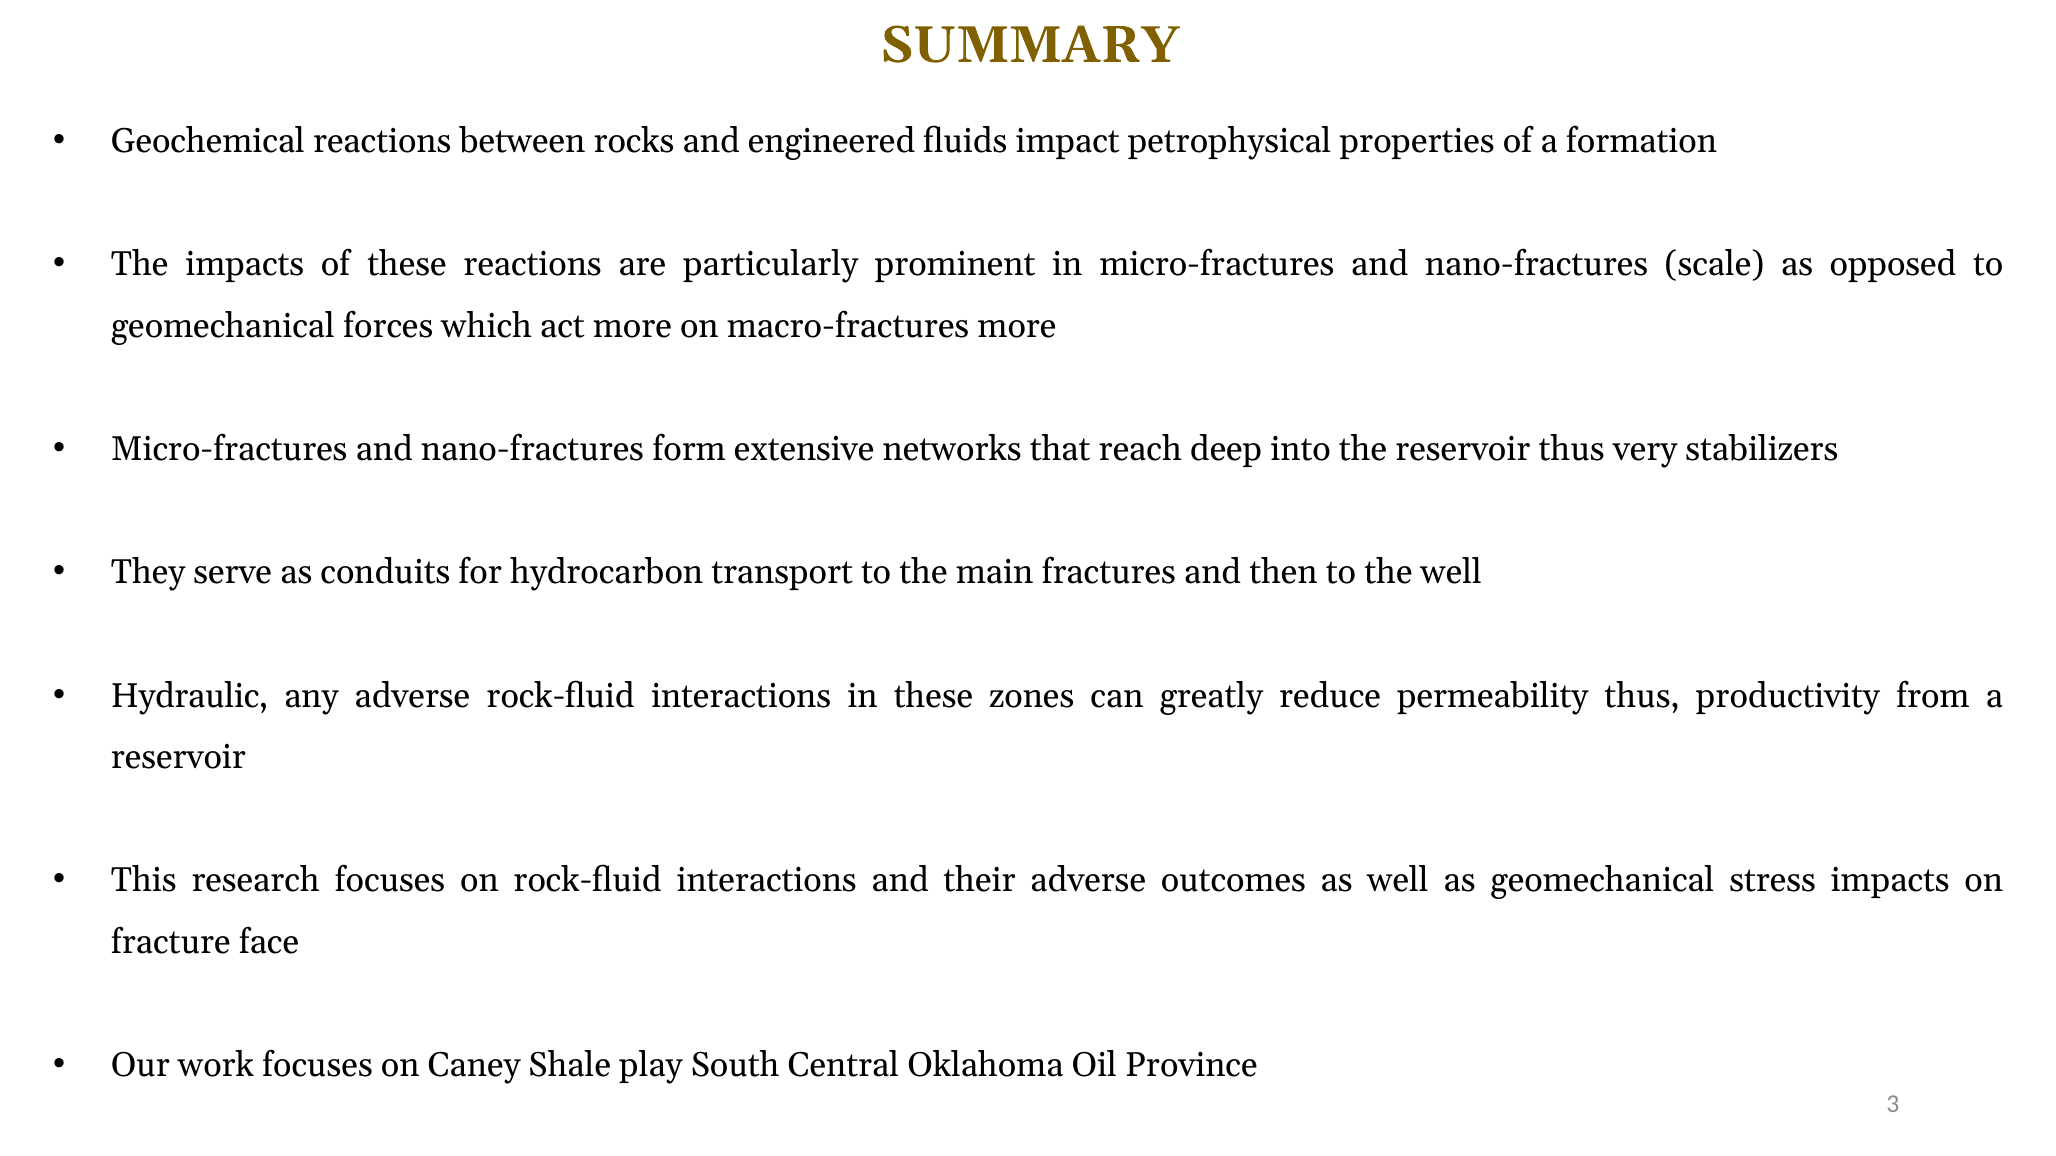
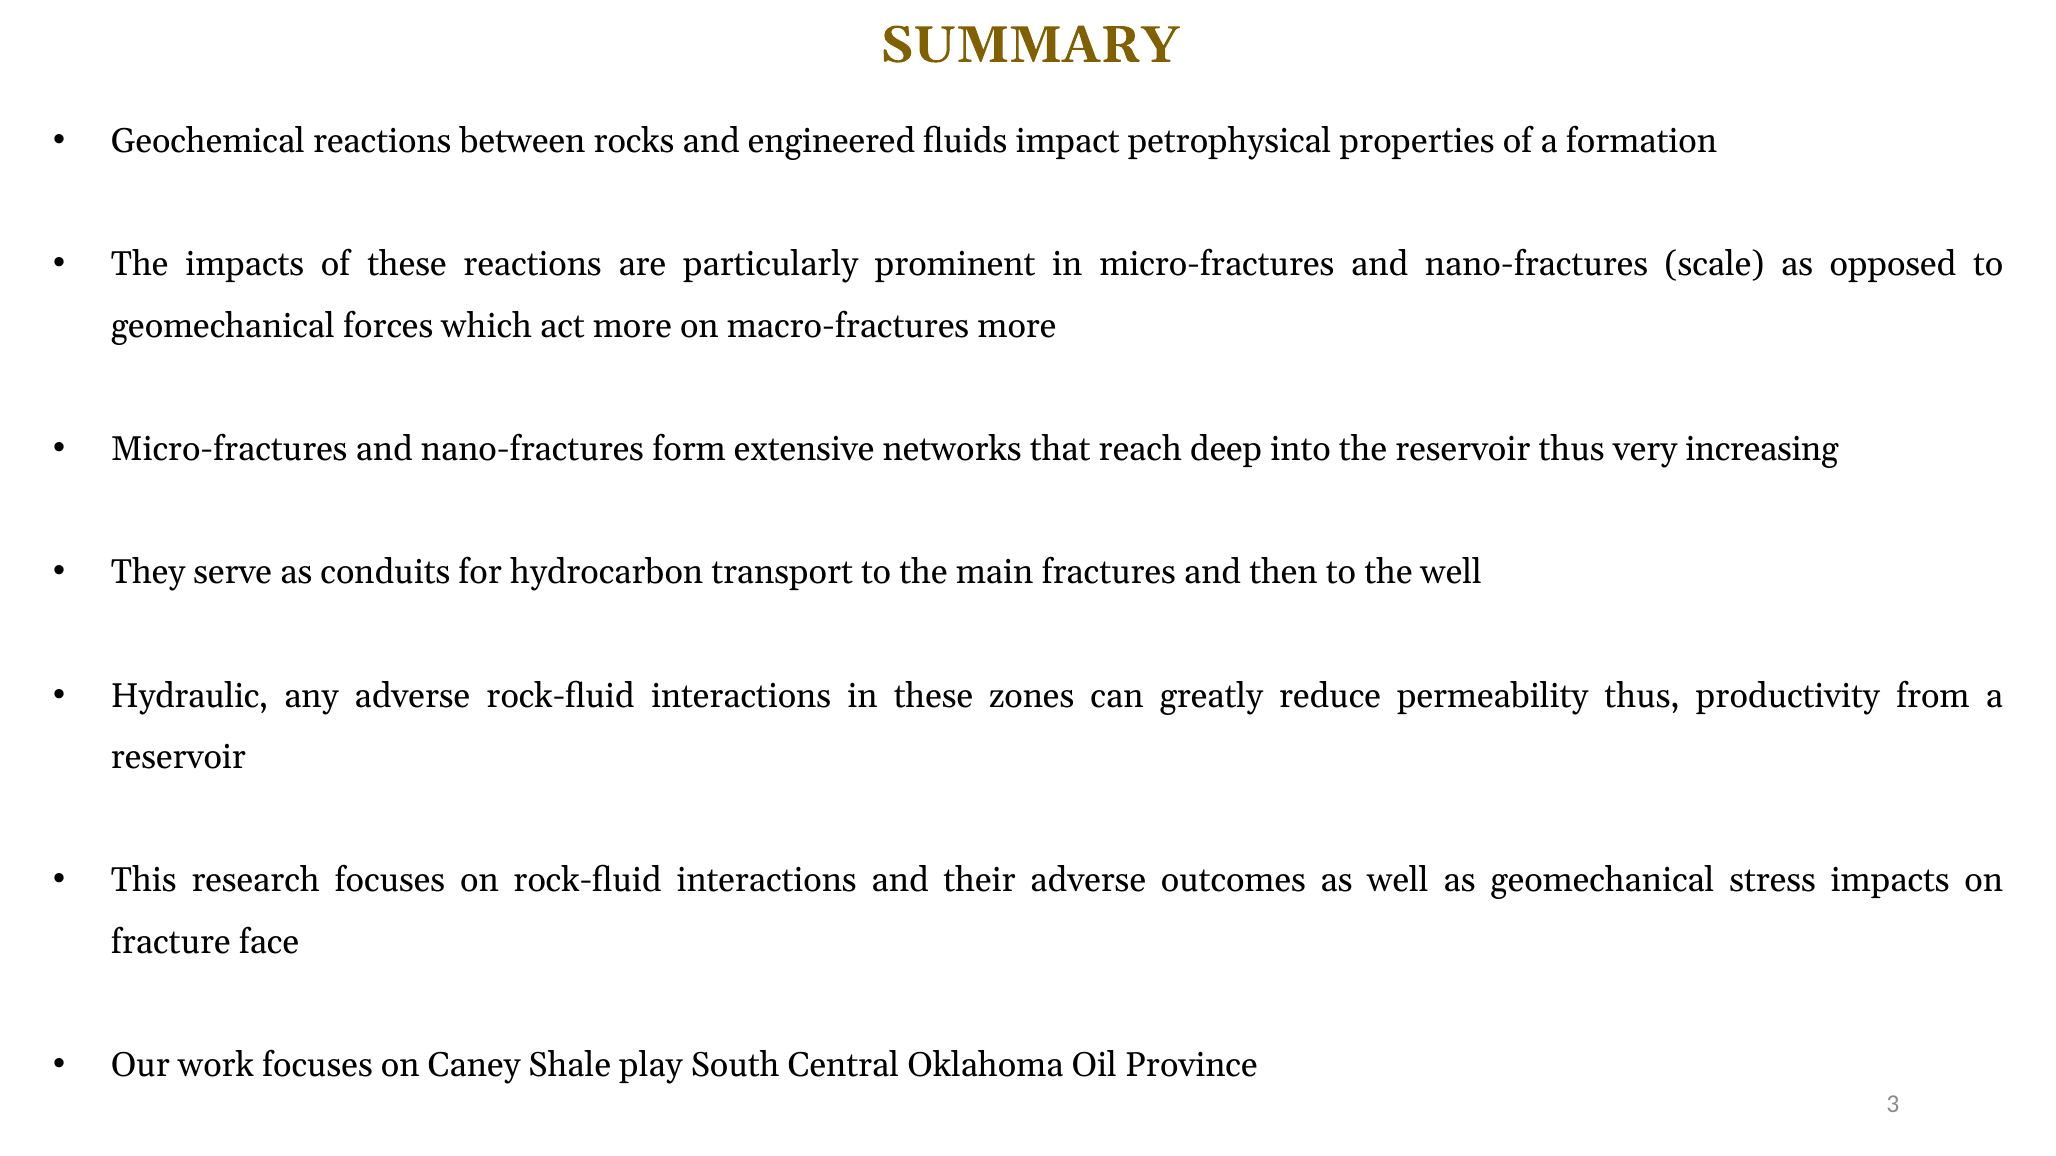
stabilizers: stabilizers -> increasing (1762, 450)
